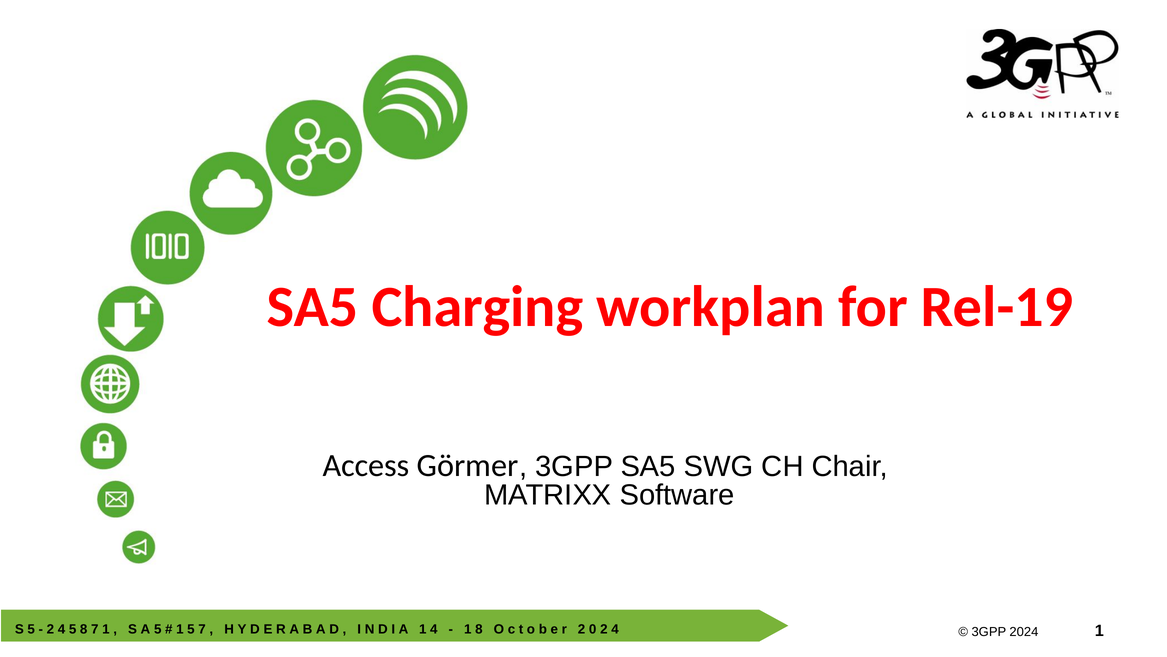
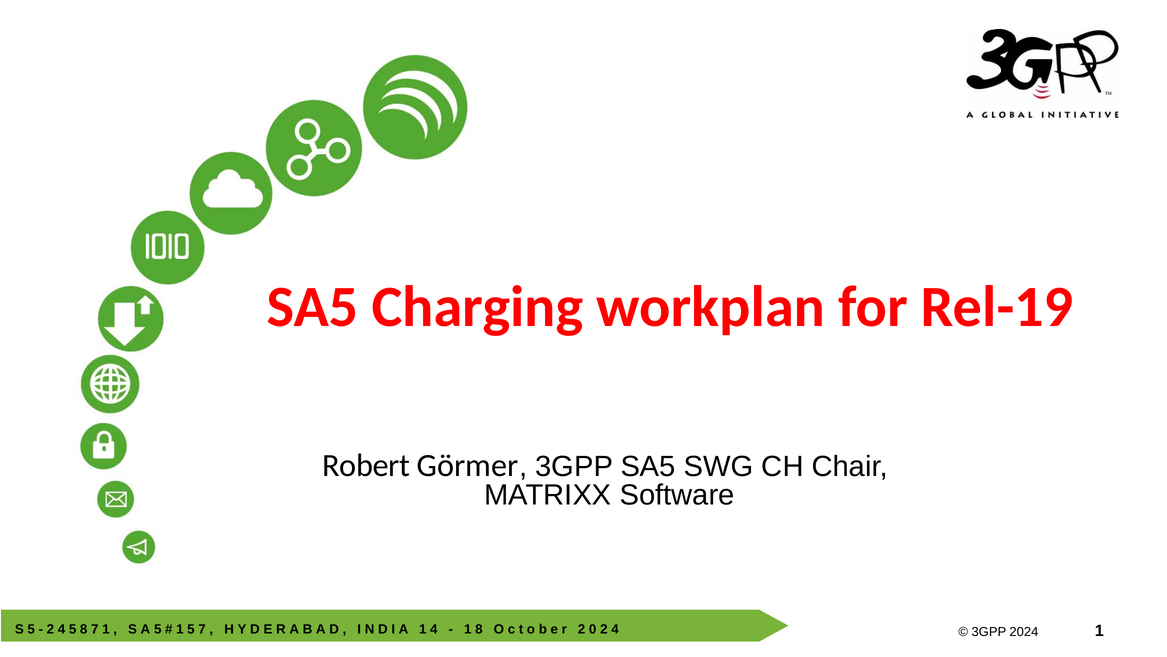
Access: Access -> Robert (366, 465)
